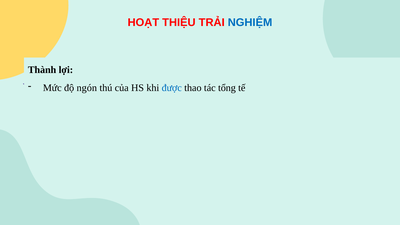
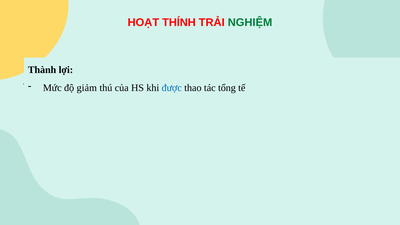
THIỆU: THIỆU -> THÍNH (179, 22)
NGHIỆM colour: blue -> green (250, 22)
ngón: ngón -> giảm (87, 88)
